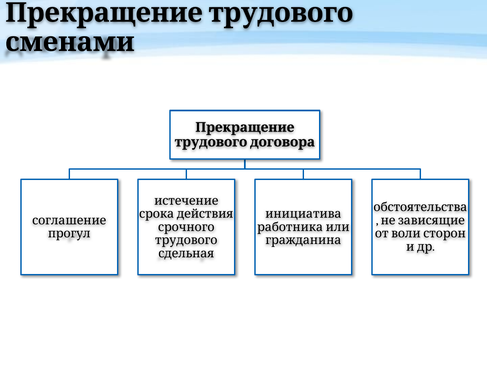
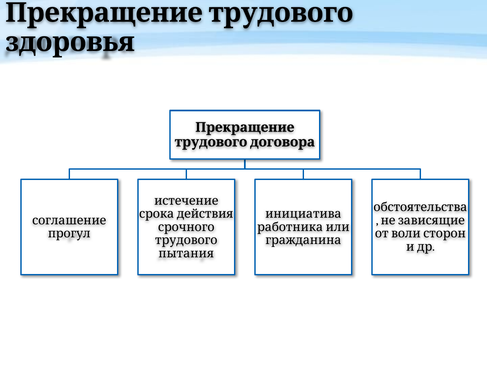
сменами: сменами -> здоровья (70, 42)
сдельная: сдельная -> пытания (186, 253)
